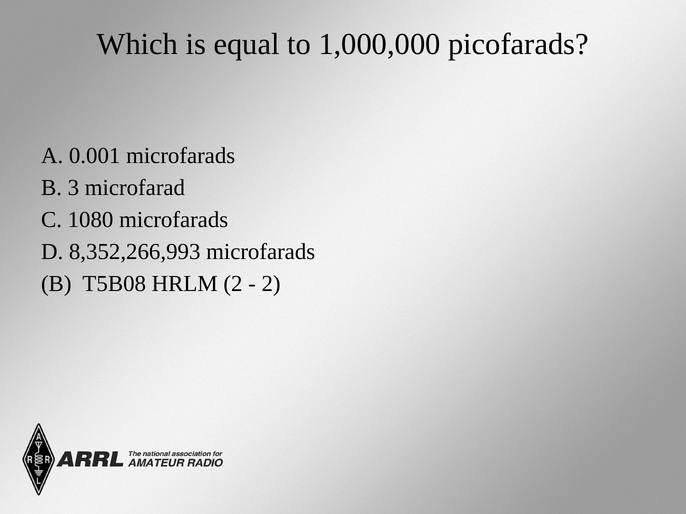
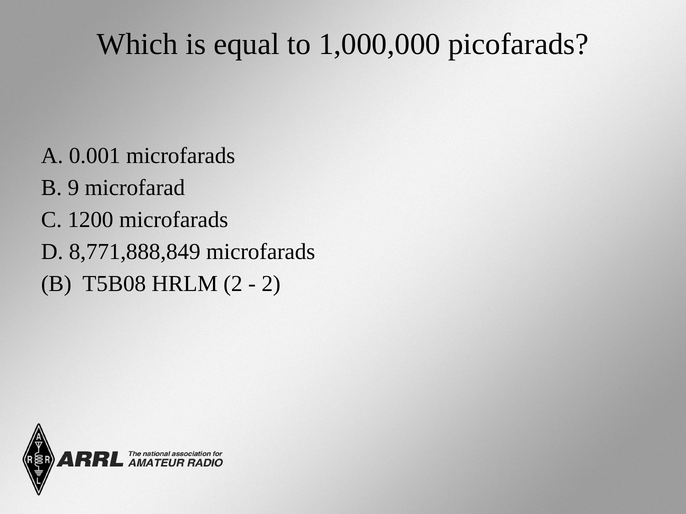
3: 3 -> 9 (73, 188)
1080: 1080 -> 1200 (91, 220)
8,352,266,993: 8,352,266,993 -> 8,771,888,849 (135, 252)
